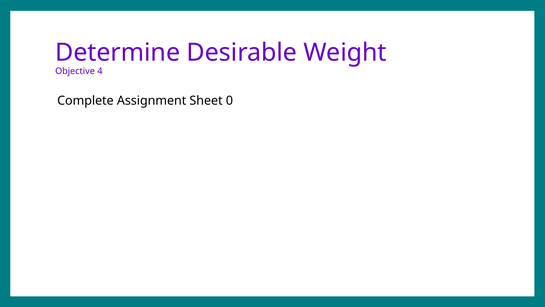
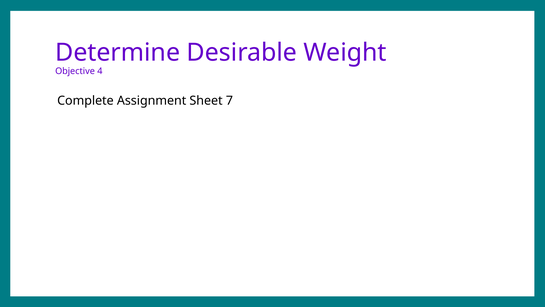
0: 0 -> 7 (229, 101)
